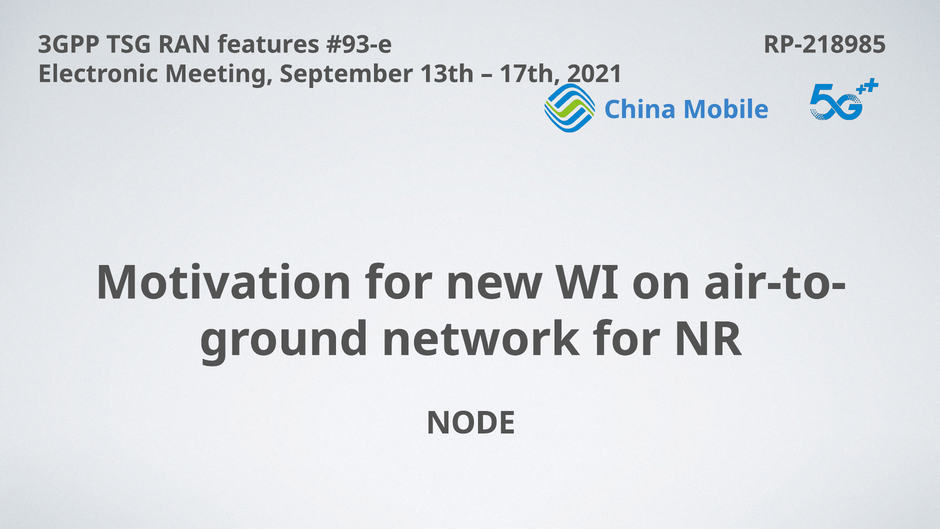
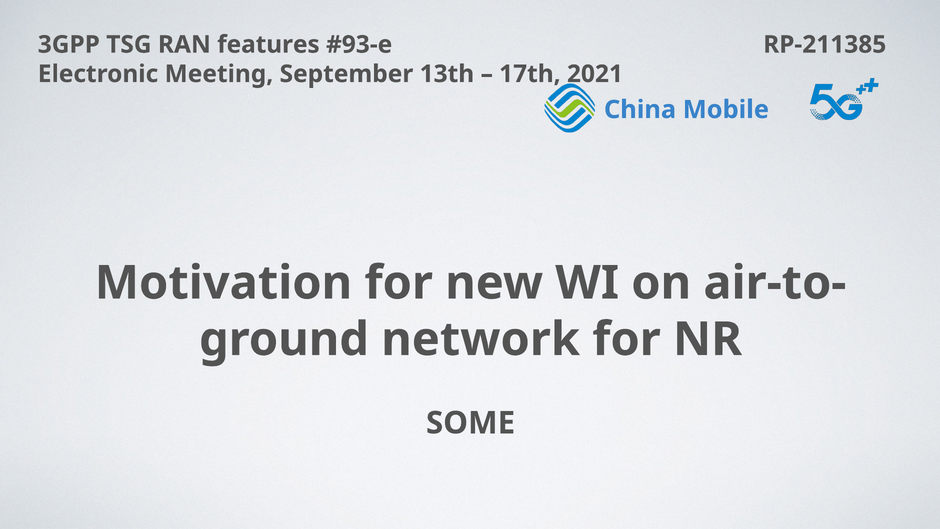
RP-218985: RP-218985 -> RP-211385 (825, 45)
NODE: NODE -> SOME (471, 423)
